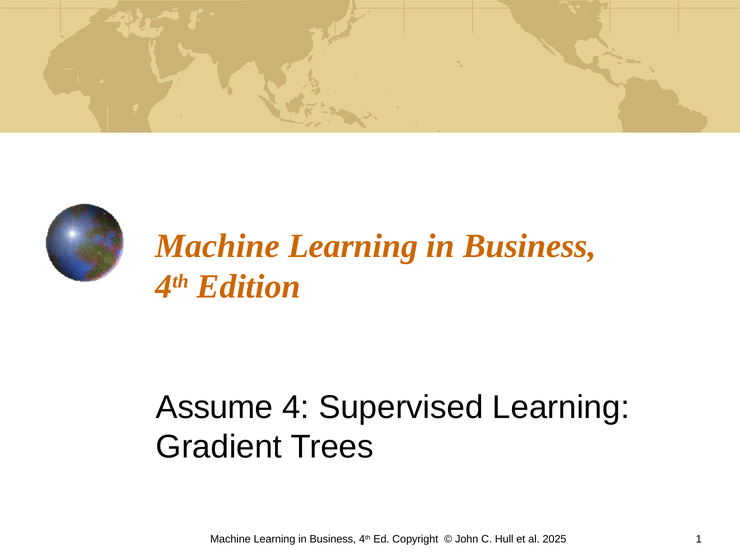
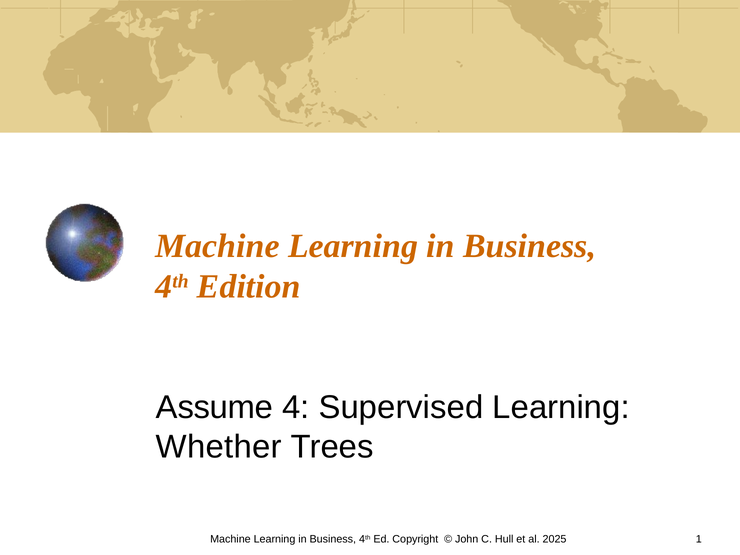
Gradient: Gradient -> Whether (219, 447)
